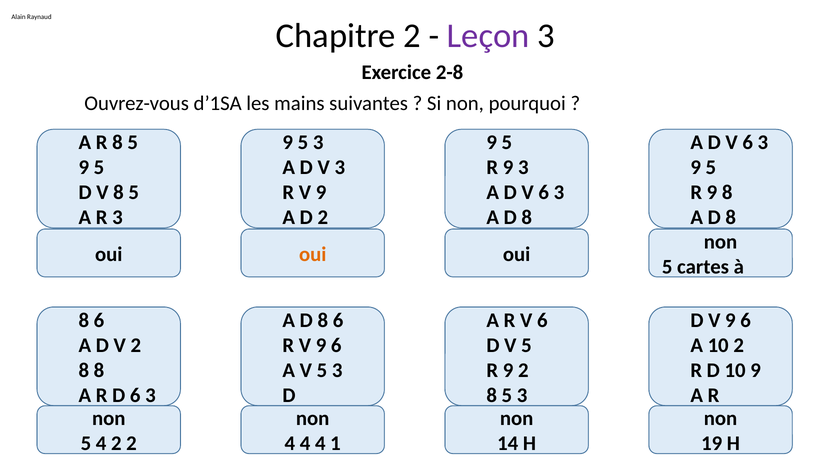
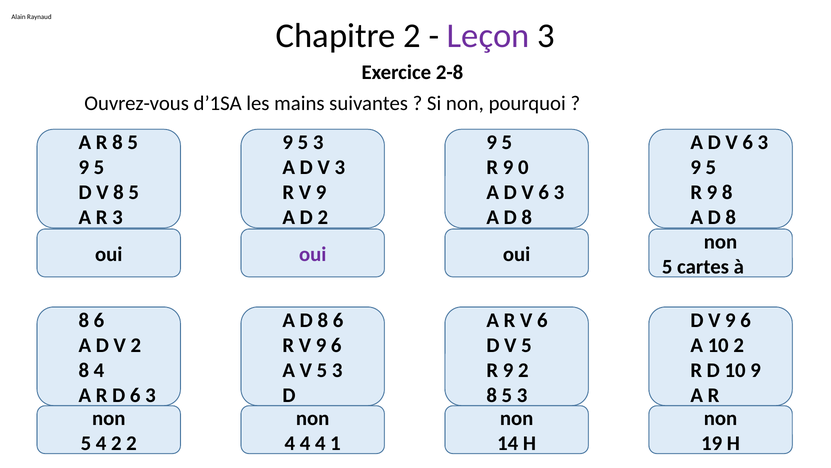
9 3: 3 -> 0 (523, 167)
oui colour: orange -> purple (313, 254)
8: 8 -> 4 (99, 370)
